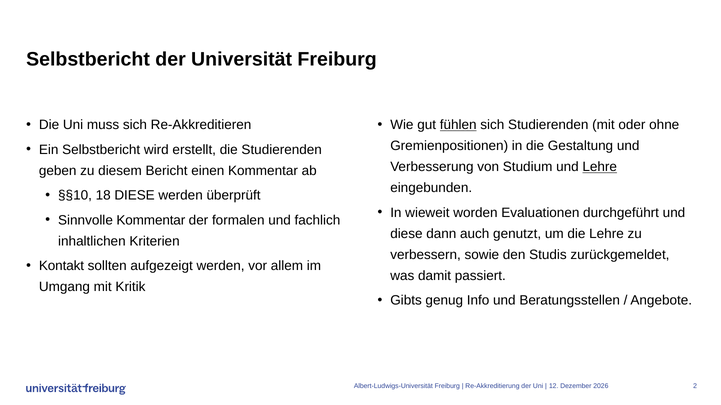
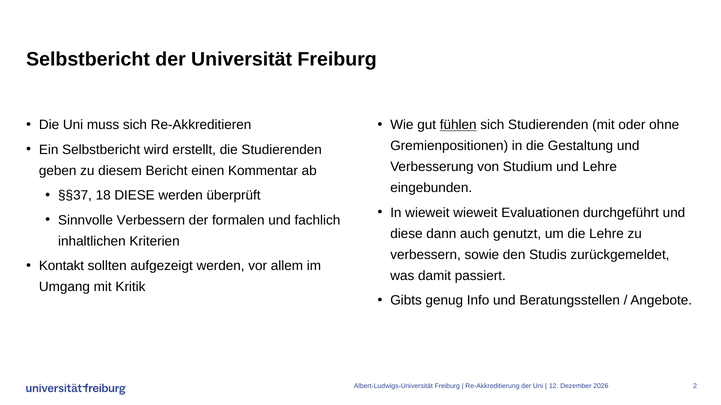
Lehre underline: present -> none (600, 167)
§§10: §§10 -> §§37 (75, 196)
wieweit worden: worden -> wieweit (475, 213)
Sinnvolle Kommentar: Kommentar -> Verbessern (151, 221)
